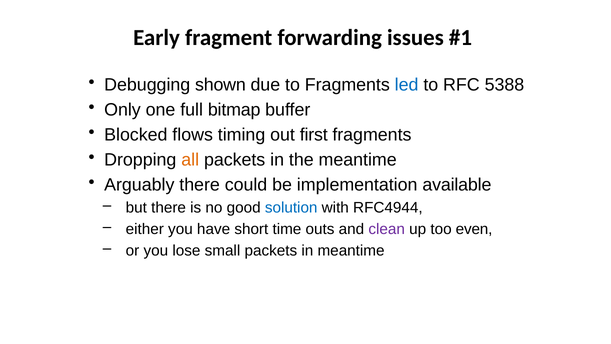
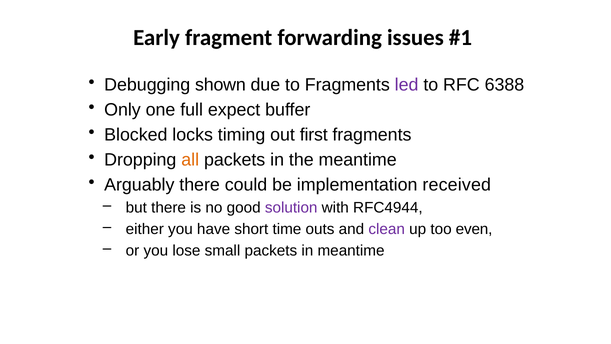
led colour: blue -> purple (407, 85)
5388: 5388 -> 6388 (504, 85)
bitmap: bitmap -> expect (234, 110)
flows: flows -> locks (193, 135)
available: available -> received (457, 185)
solution colour: blue -> purple (291, 208)
